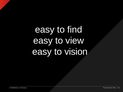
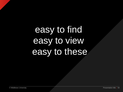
vision: vision -> these (76, 52)
